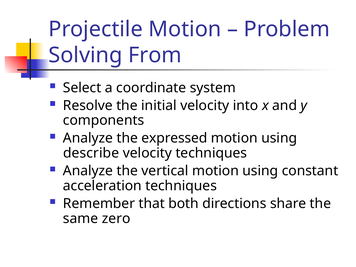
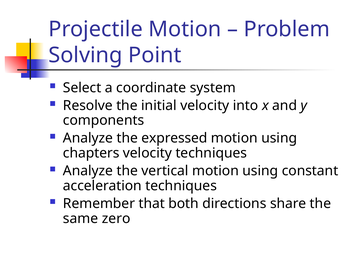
From: From -> Point (155, 55)
describe: describe -> chapters (91, 153)
